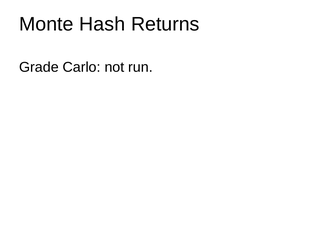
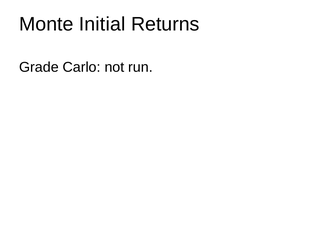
Hash: Hash -> Initial (102, 24)
